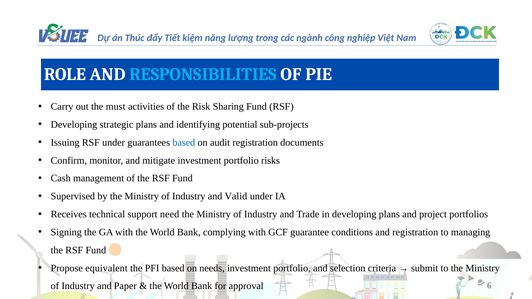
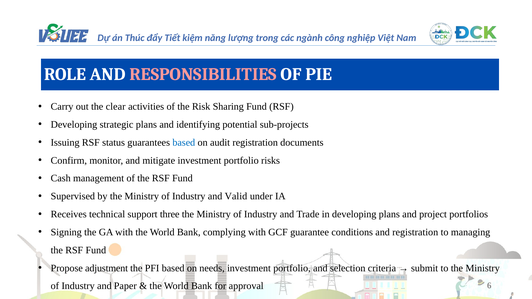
RESPONSIBILITIES colour: light blue -> pink (203, 74)
must: must -> clear (116, 107)
RSF under: under -> status (114, 143)
need: need -> three (170, 214)
equivalent: equivalent -> adjustment (107, 268)
